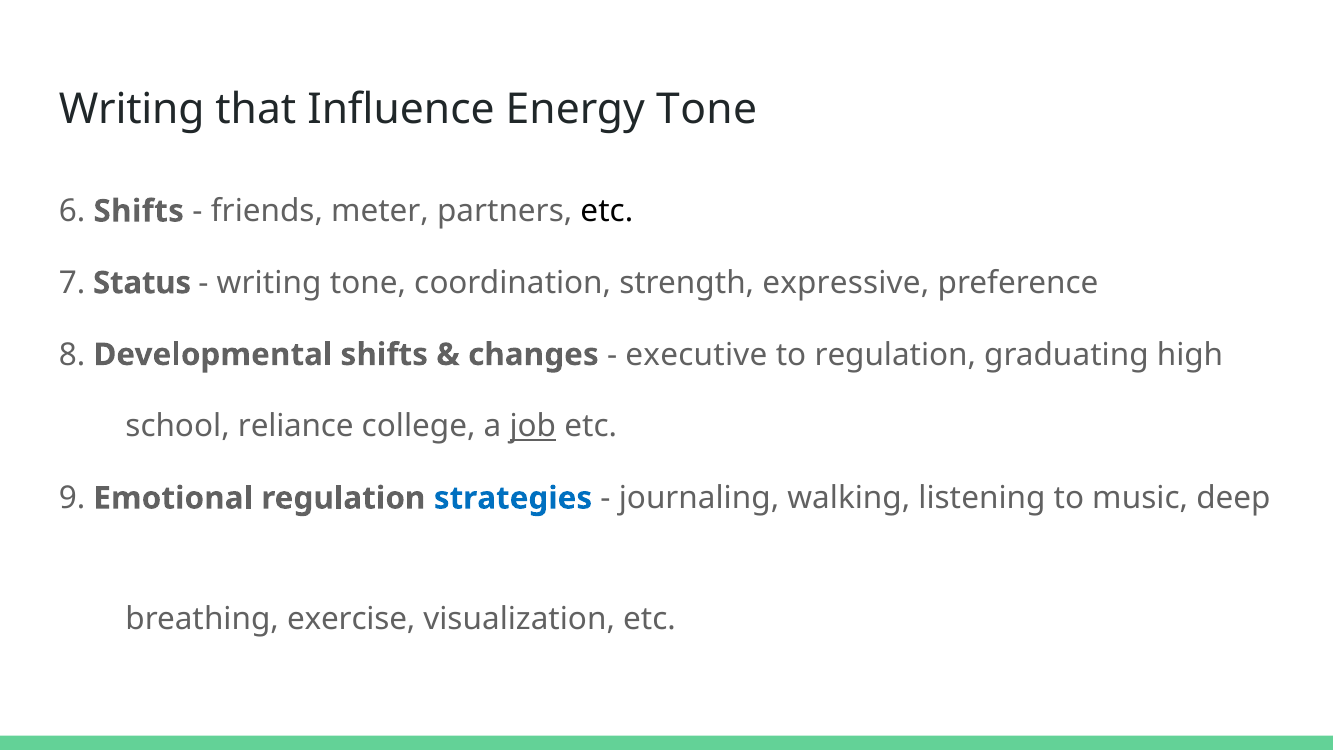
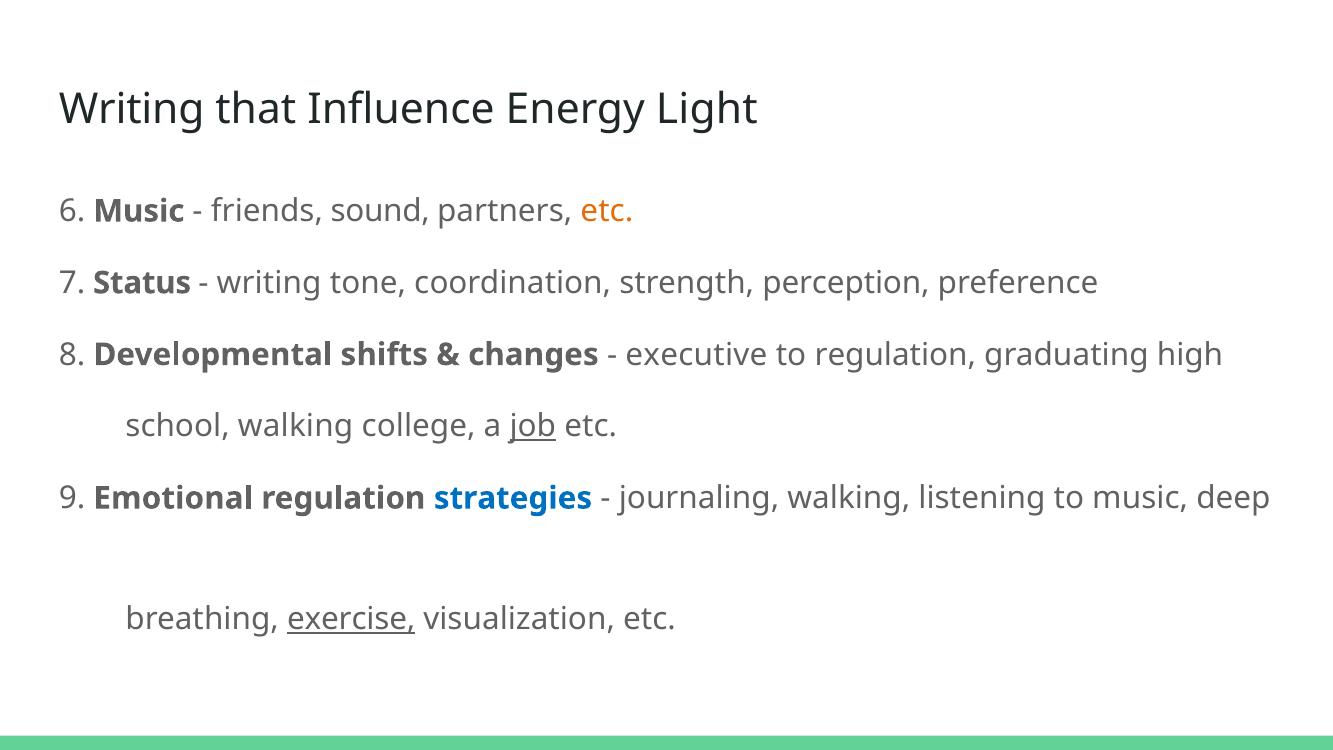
Energy Tone: Tone -> Light (707, 110)
6 Shifts: Shifts -> Music (139, 211)
meter: meter -> sound (380, 211)
etc colour: black -> orange (607, 211)
expressive: expressive -> perception (846, 283)
school reliance: reliance -> walking (296, 426)
exercise underline: none -> present (351, 619)
